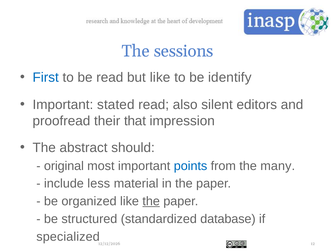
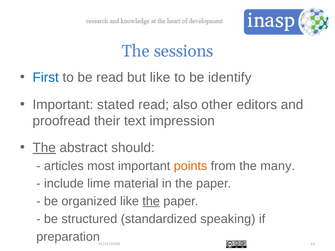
silent: silent -> other (217, 105)
that: that -> text (135, 121)
The underline: none -> present (44, 148)
original: original -> articles (64, 166)
points colour: blue -> orange (191, 166)
less: less -> lime (99, 184)
database: database -> speaking (228, 219)
specialized: specialized -> preparation (68, 237)
